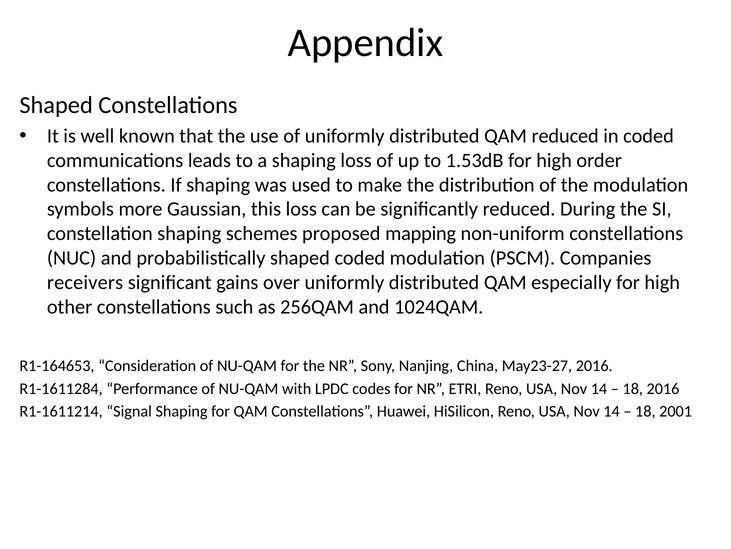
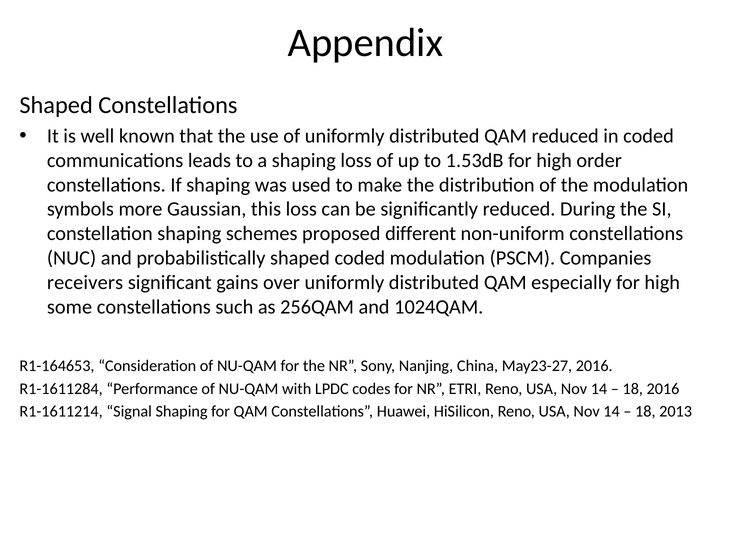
mapping: mapping -> different (421, 233)
other: other -> some (70, 306)
2001: 2001 -> 2013 (676, 411)
